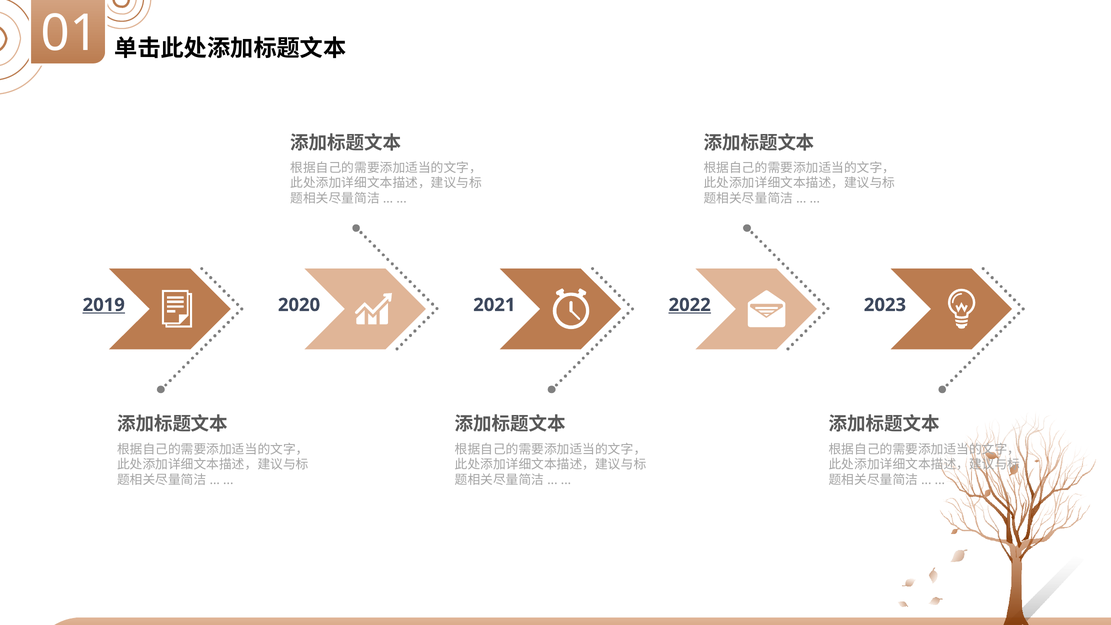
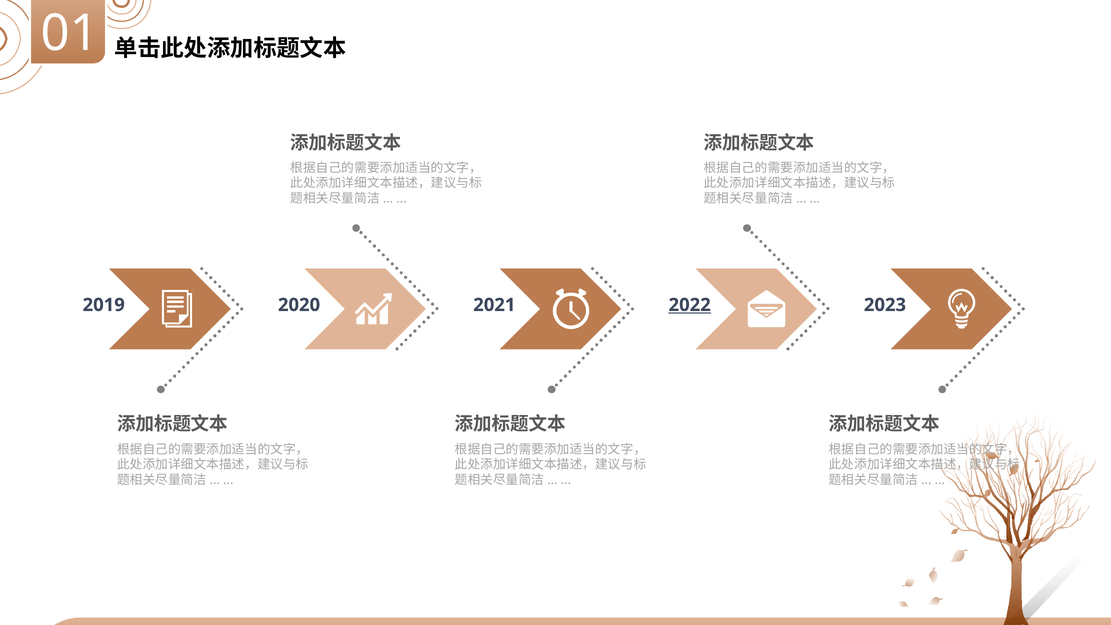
2019 underline: present -> none (104, 305)
